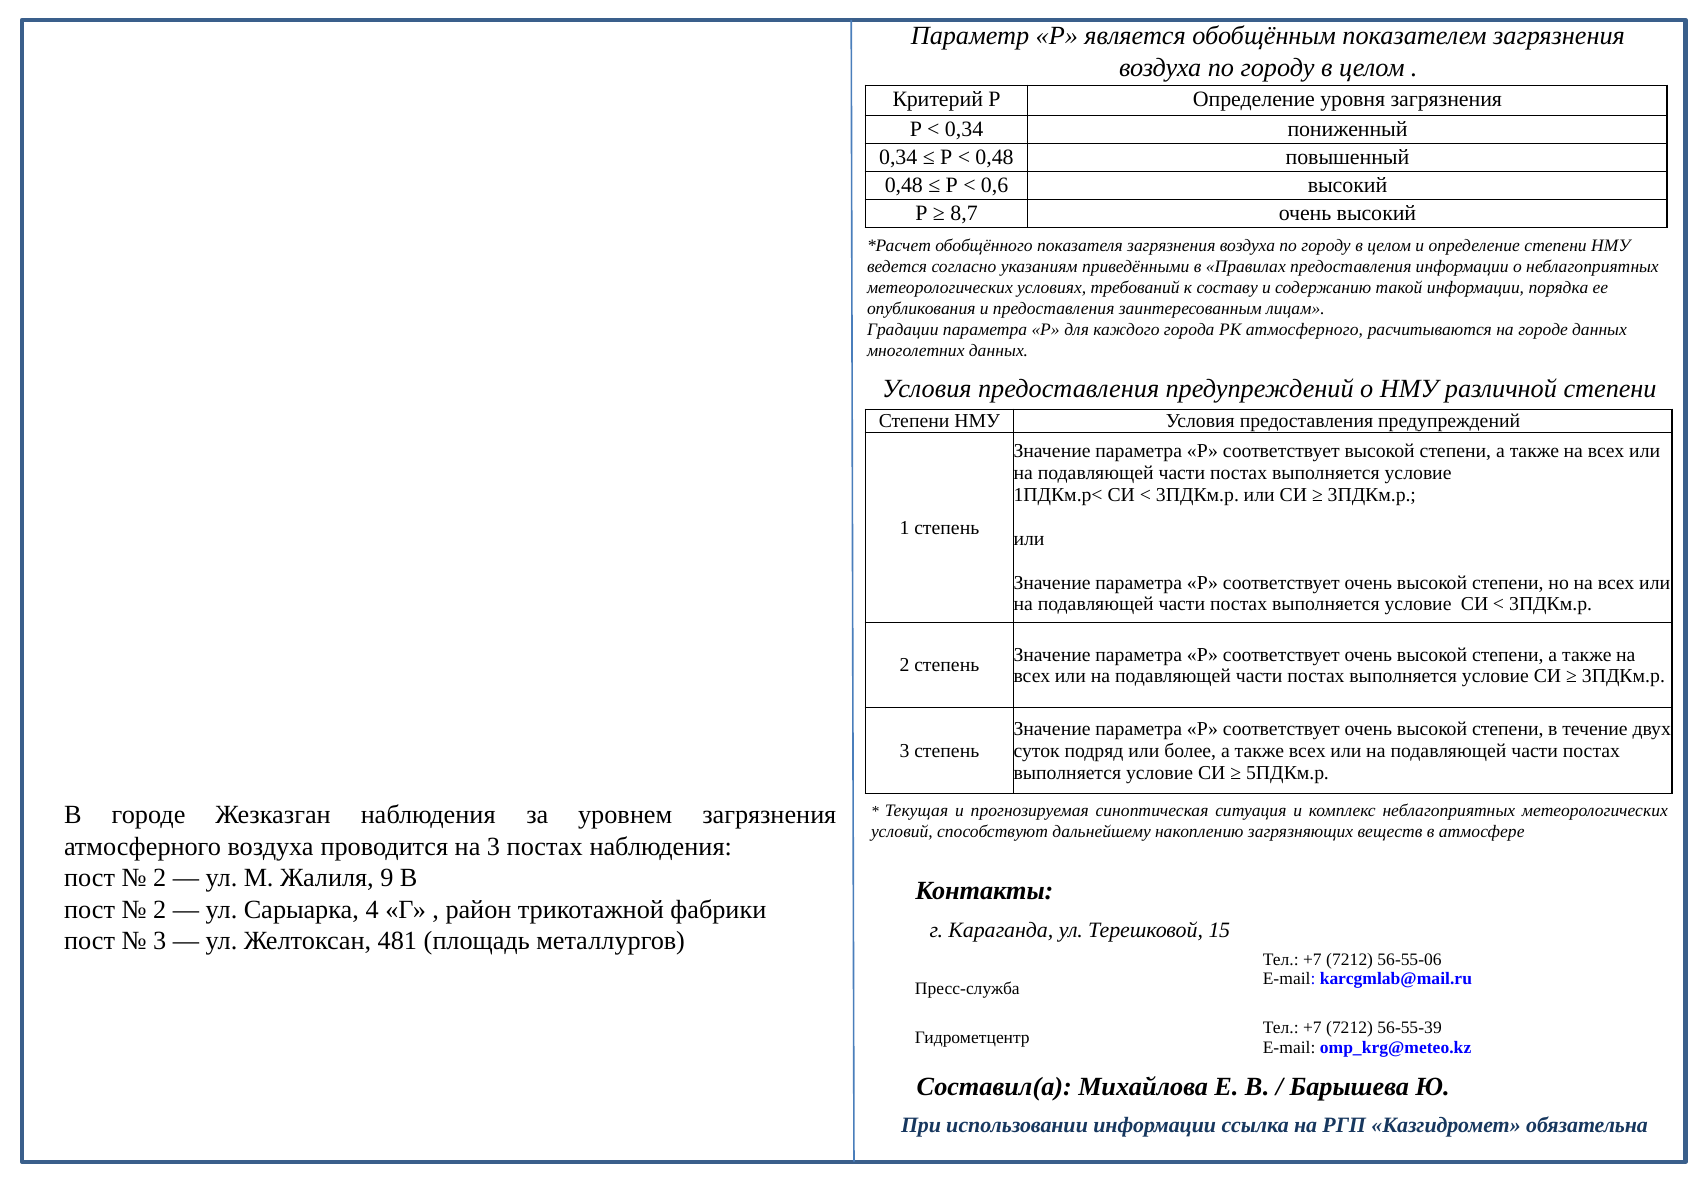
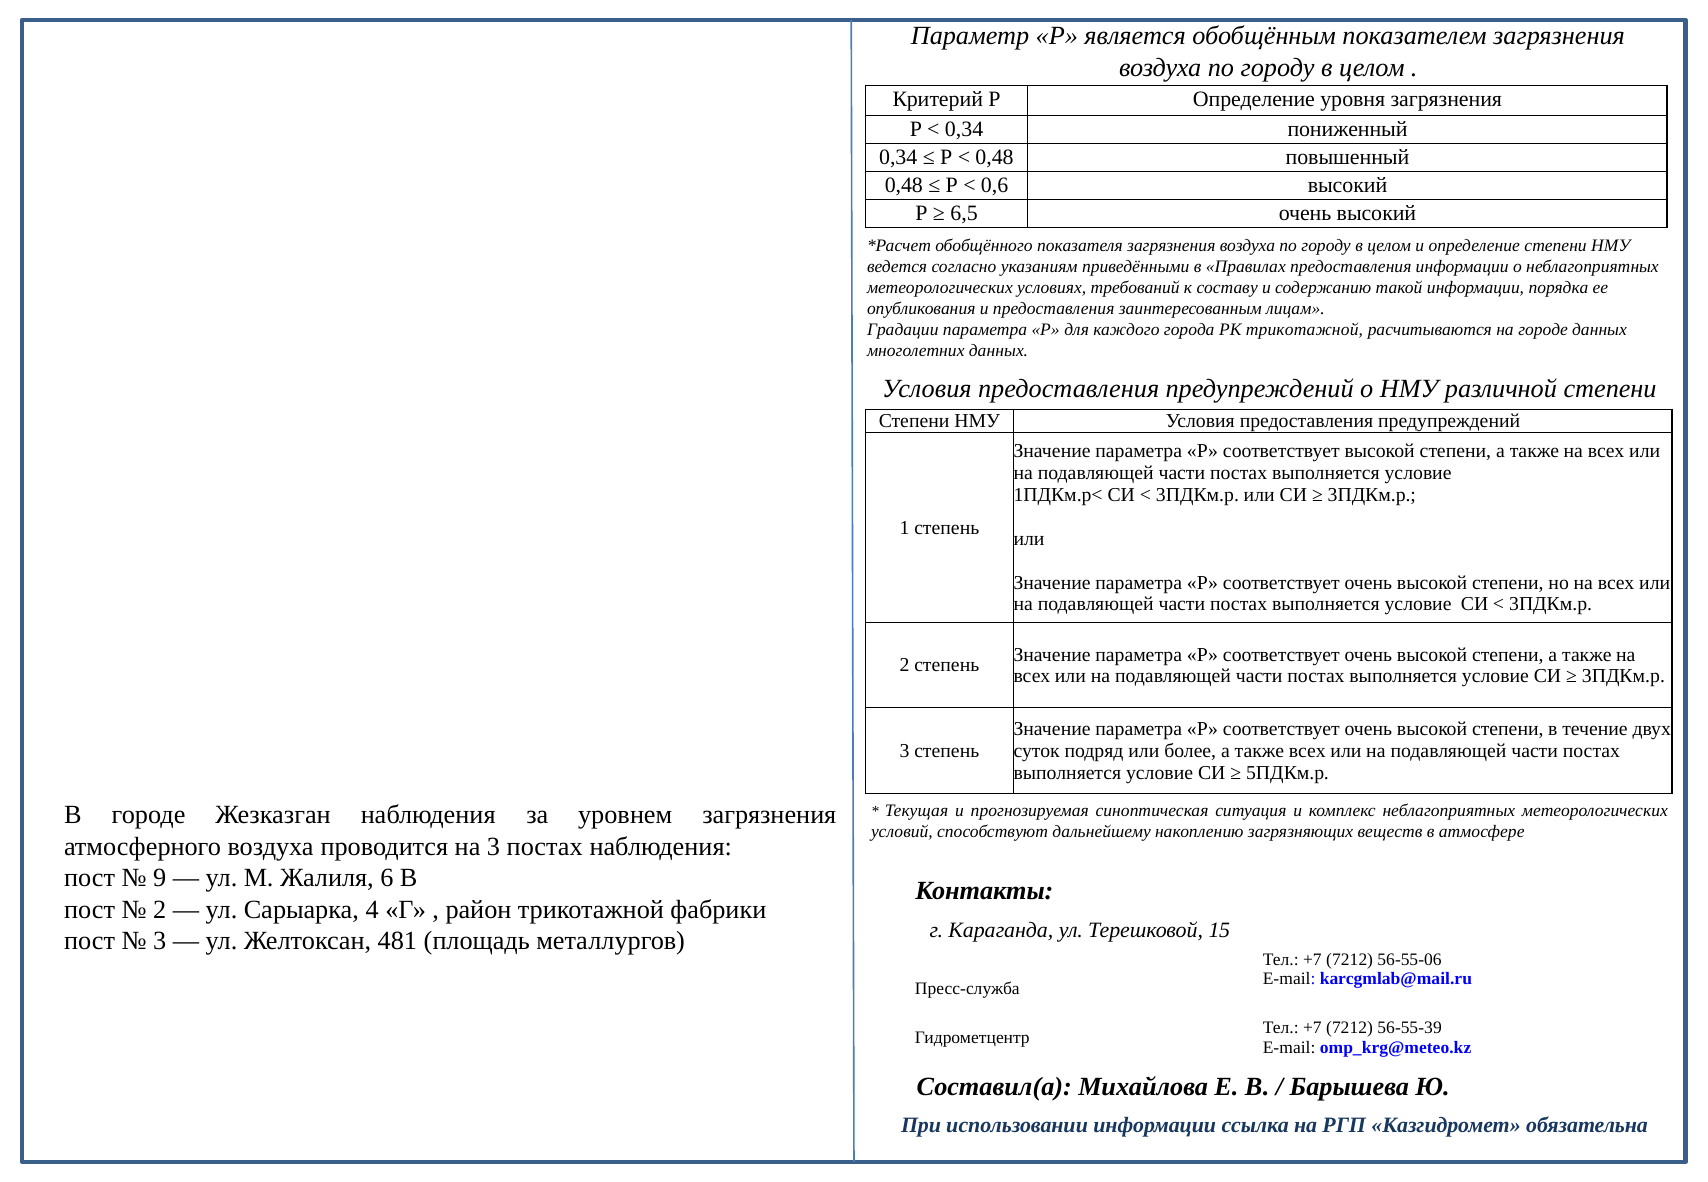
8,7: 8,7 -> 6,5 (964, 214)
РК атмосферного: атмосферного -> трикотажной (1304, 330)
2: 2 -> 9 (160, 878)
9: 9 -> 6 (387, 878)
